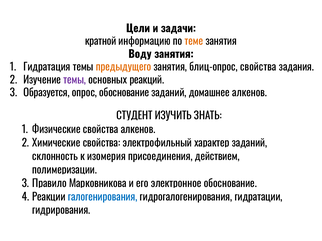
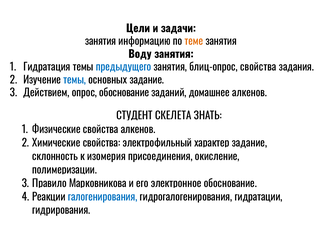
кратной: кратной -> занятия (101, 42)
предыдущего colour: orange -> blue (124, 67)
темы colour: purple -> blue (75, 80)
основных реакций: реакций -> задание (147, 80)
Образуется: Образуется -> Действием (46, 93)
ИЗУЧИТЬ: ИЗУЧИТЬ -> СКЕЛЕТА (173, 116)
заданий: заданий -> задание (249, 143)
действием: действием -> окисление (217, 157)
